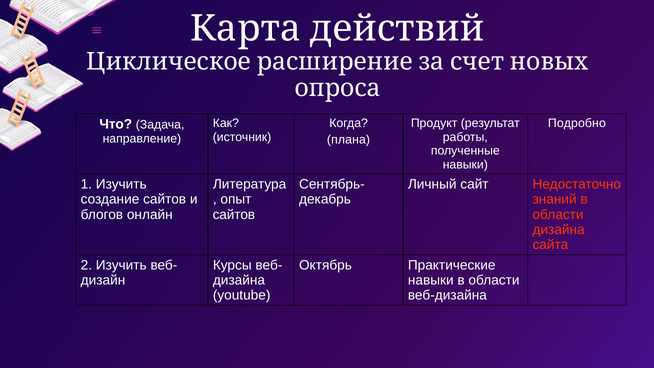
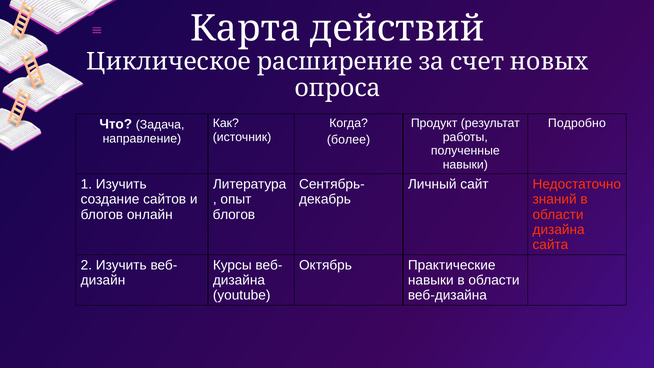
плана: плана -> более (349, 140)
сайтов: сайтов -> блогов (234, 214)
